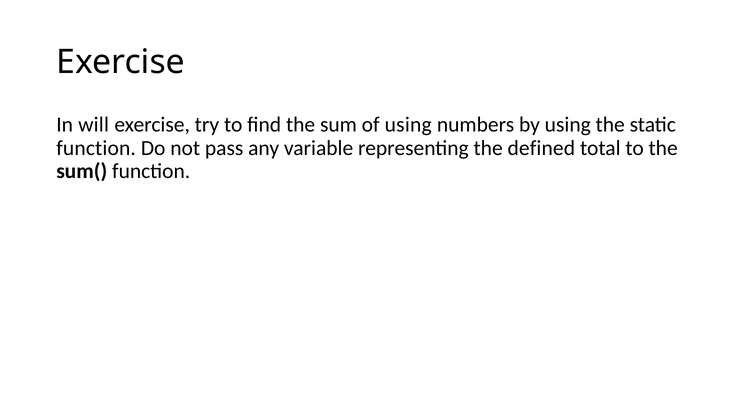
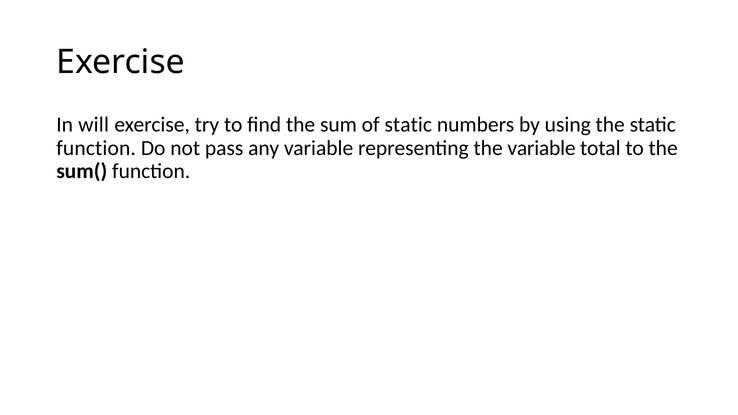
of using: using -> static (408, 125)
the defined: defined -> variable (541, 148)
